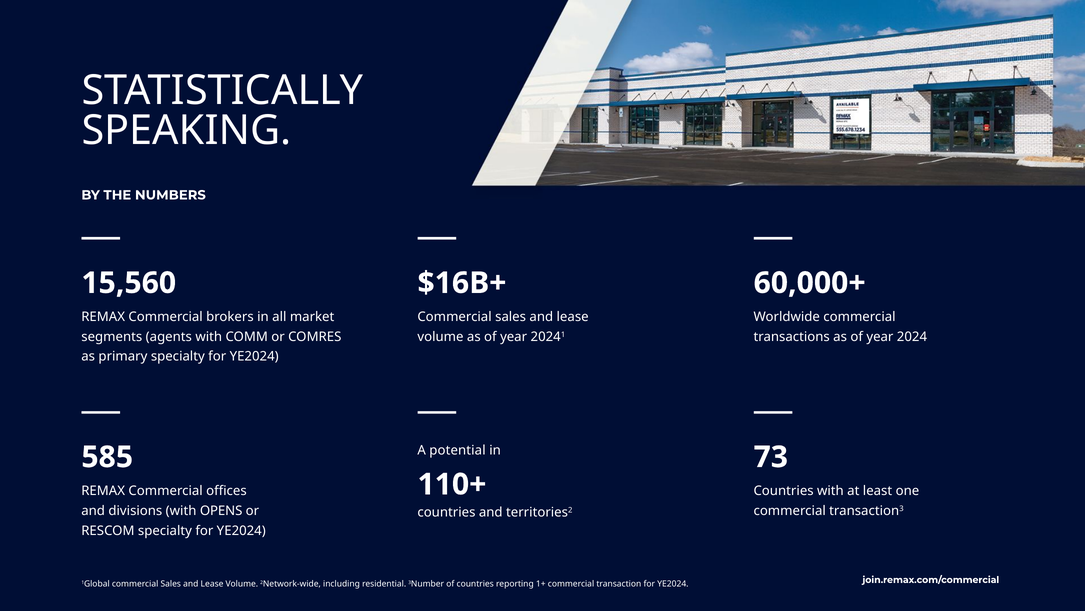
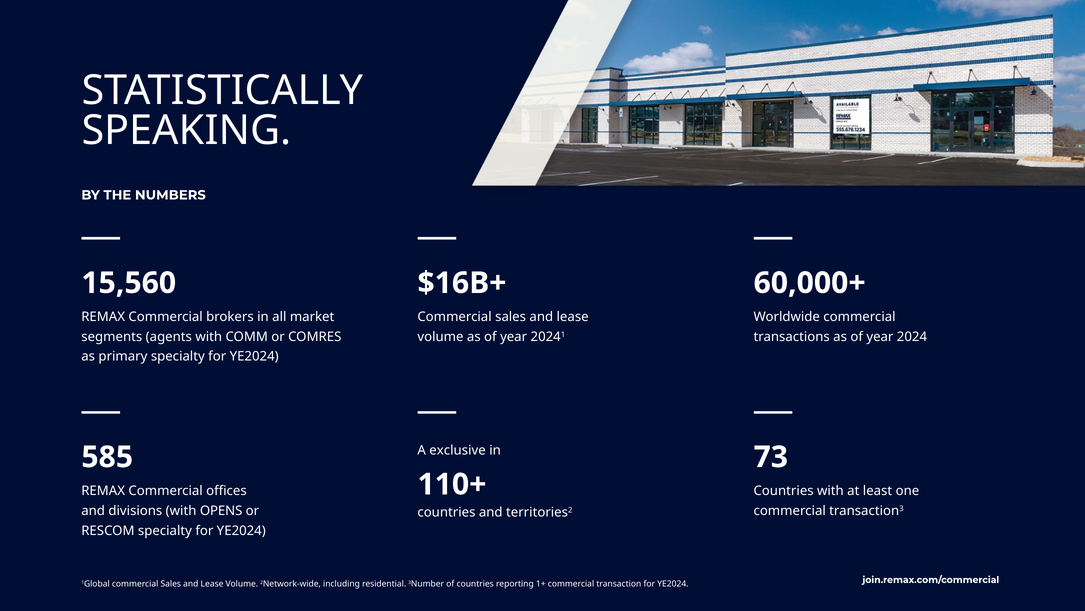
potential: potential -> exclusive (458, 450)
